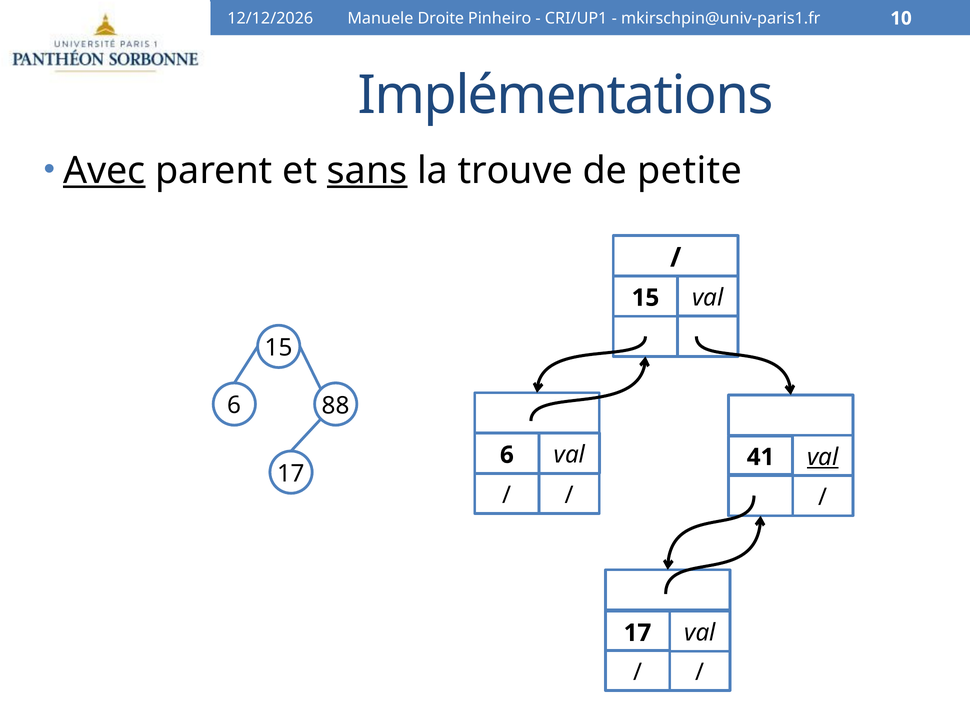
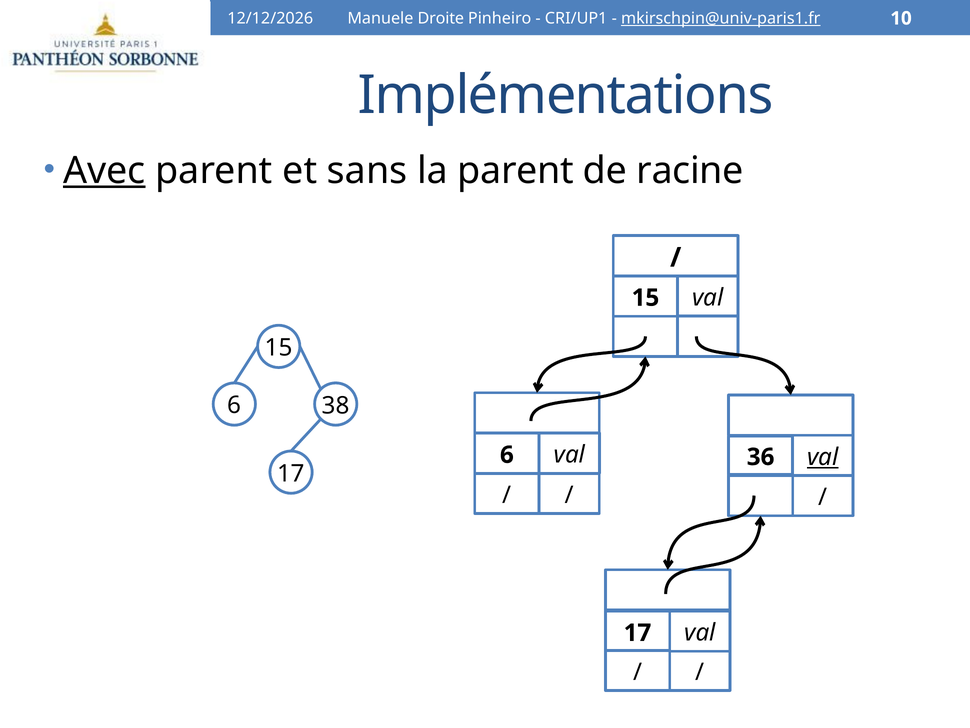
mkirschpin@univ-paris1.fr underline: none -> present (721, 18)
sans underline: present -> none (367, 171)
la trouve: trouve -> parent (516, 171)
petite: petite -> racine (690, 171)
88: 88 -> 38 (336, 405)
41: 41 -> 36 (761, 457)
